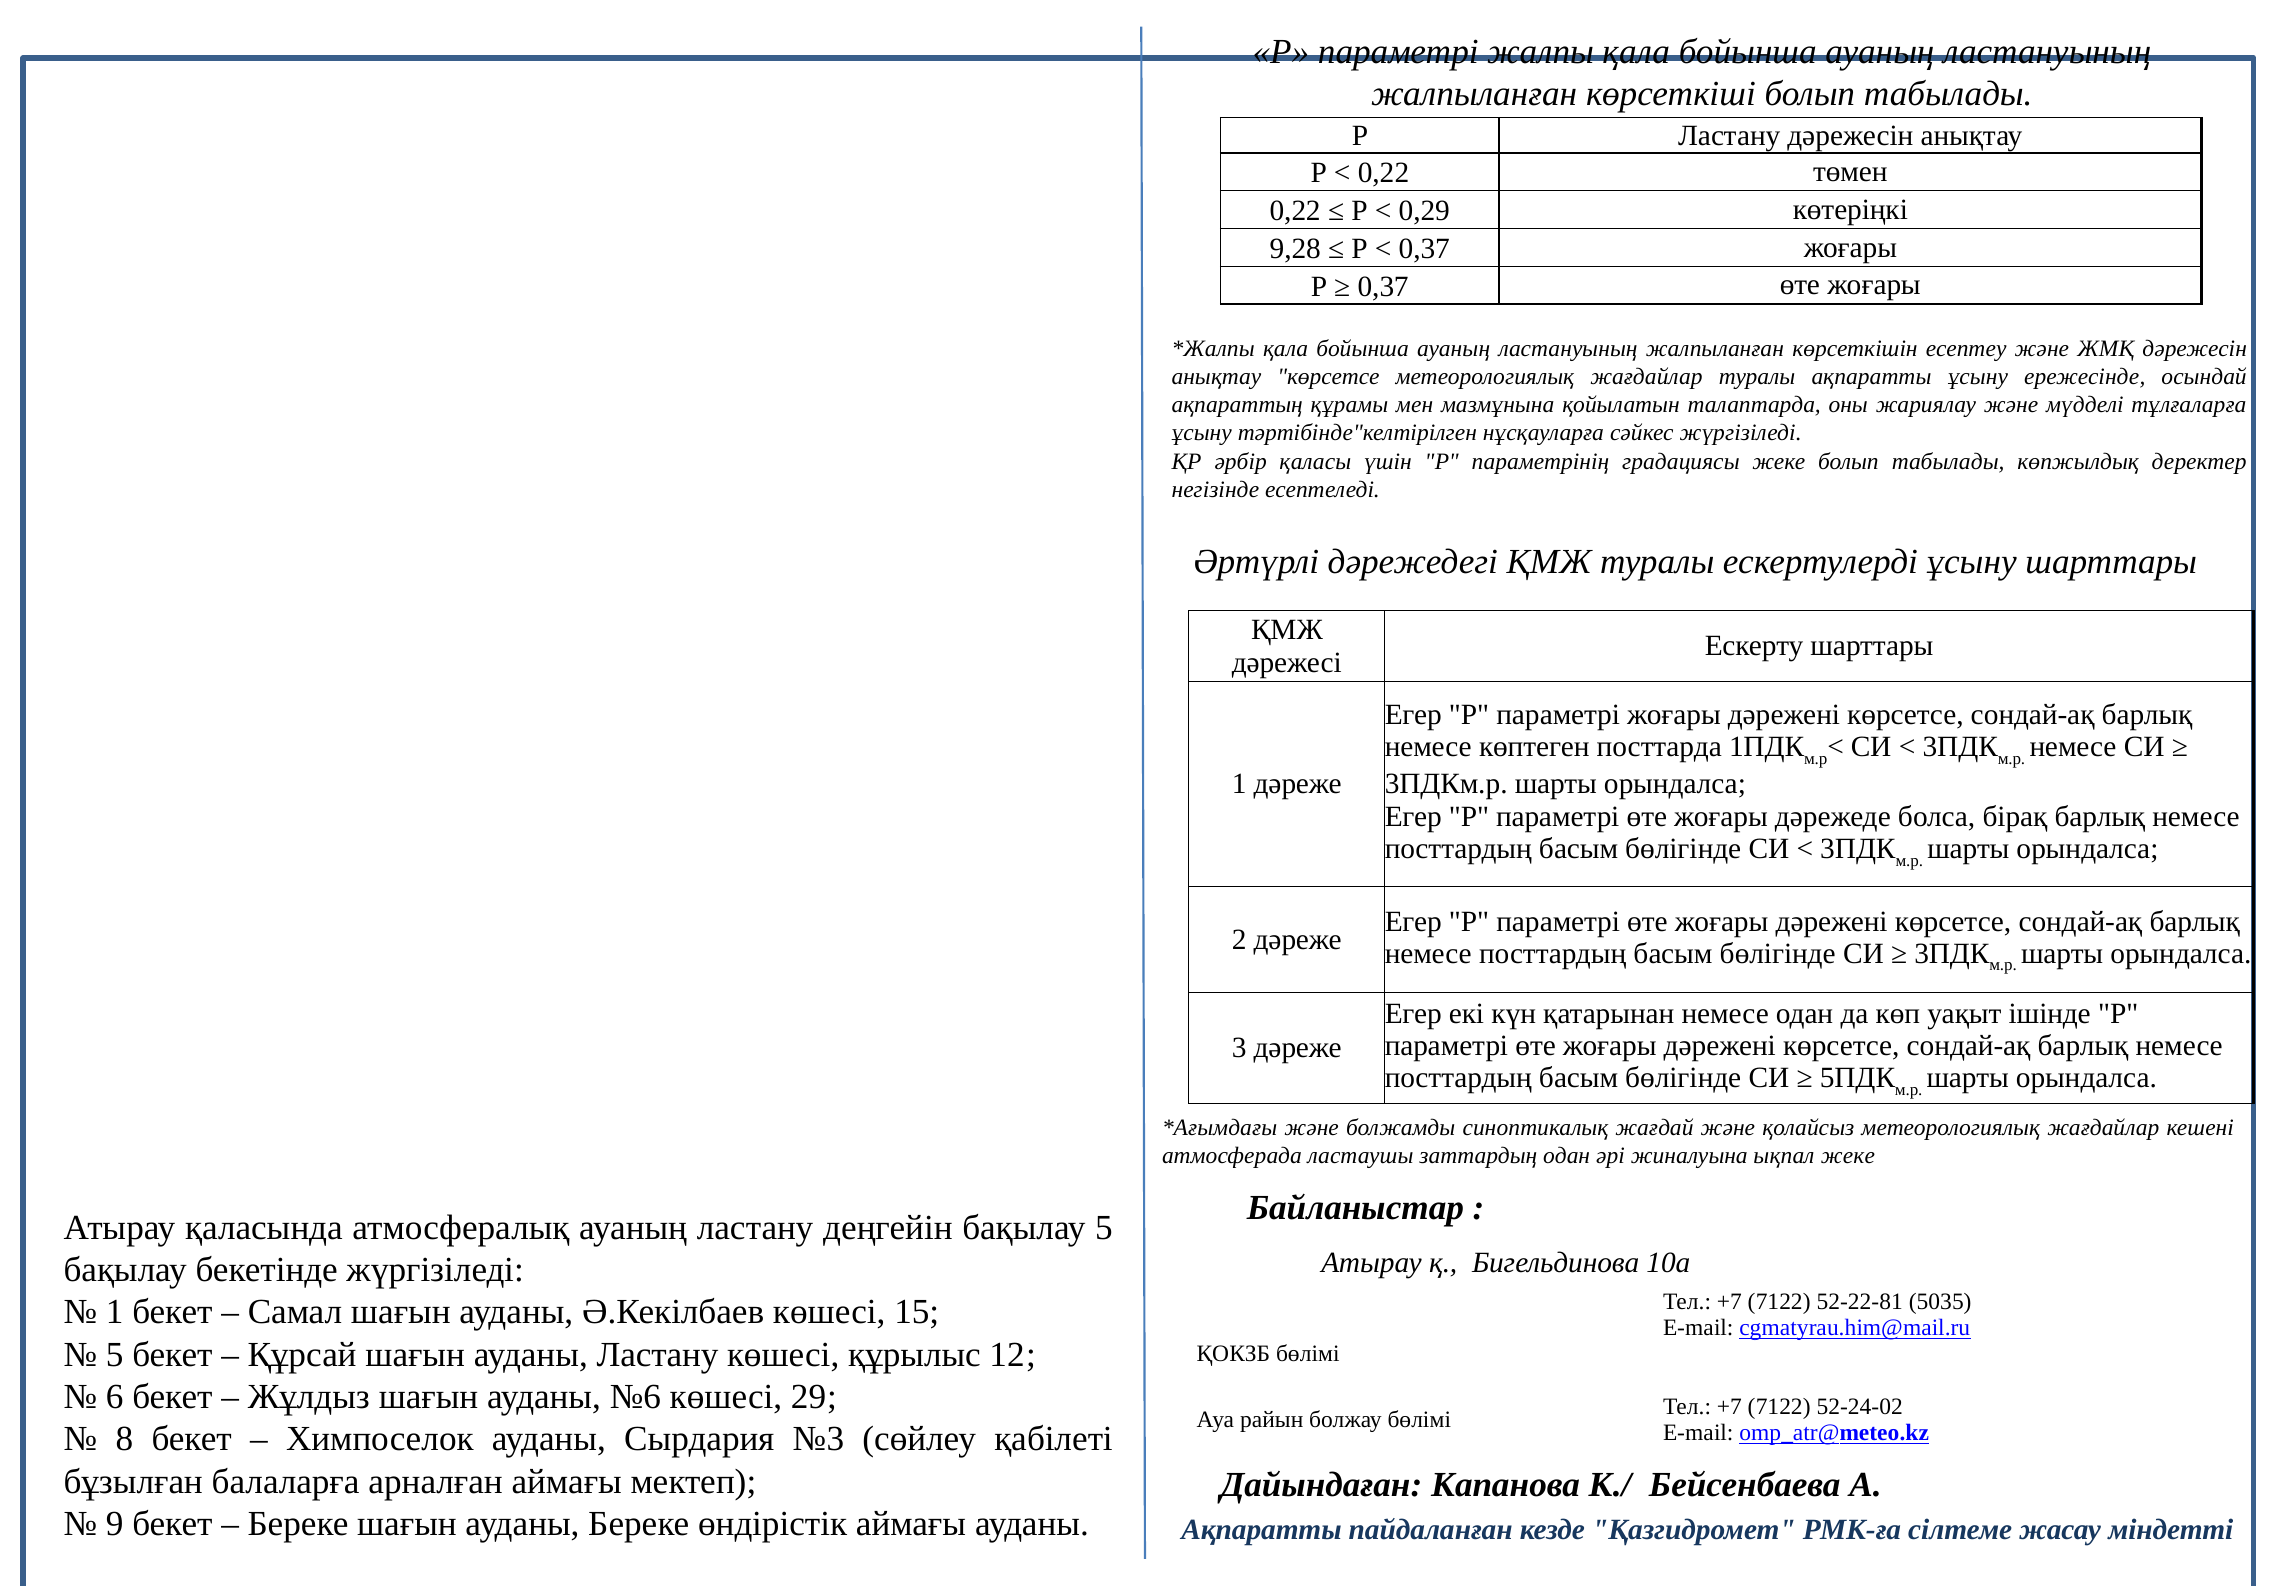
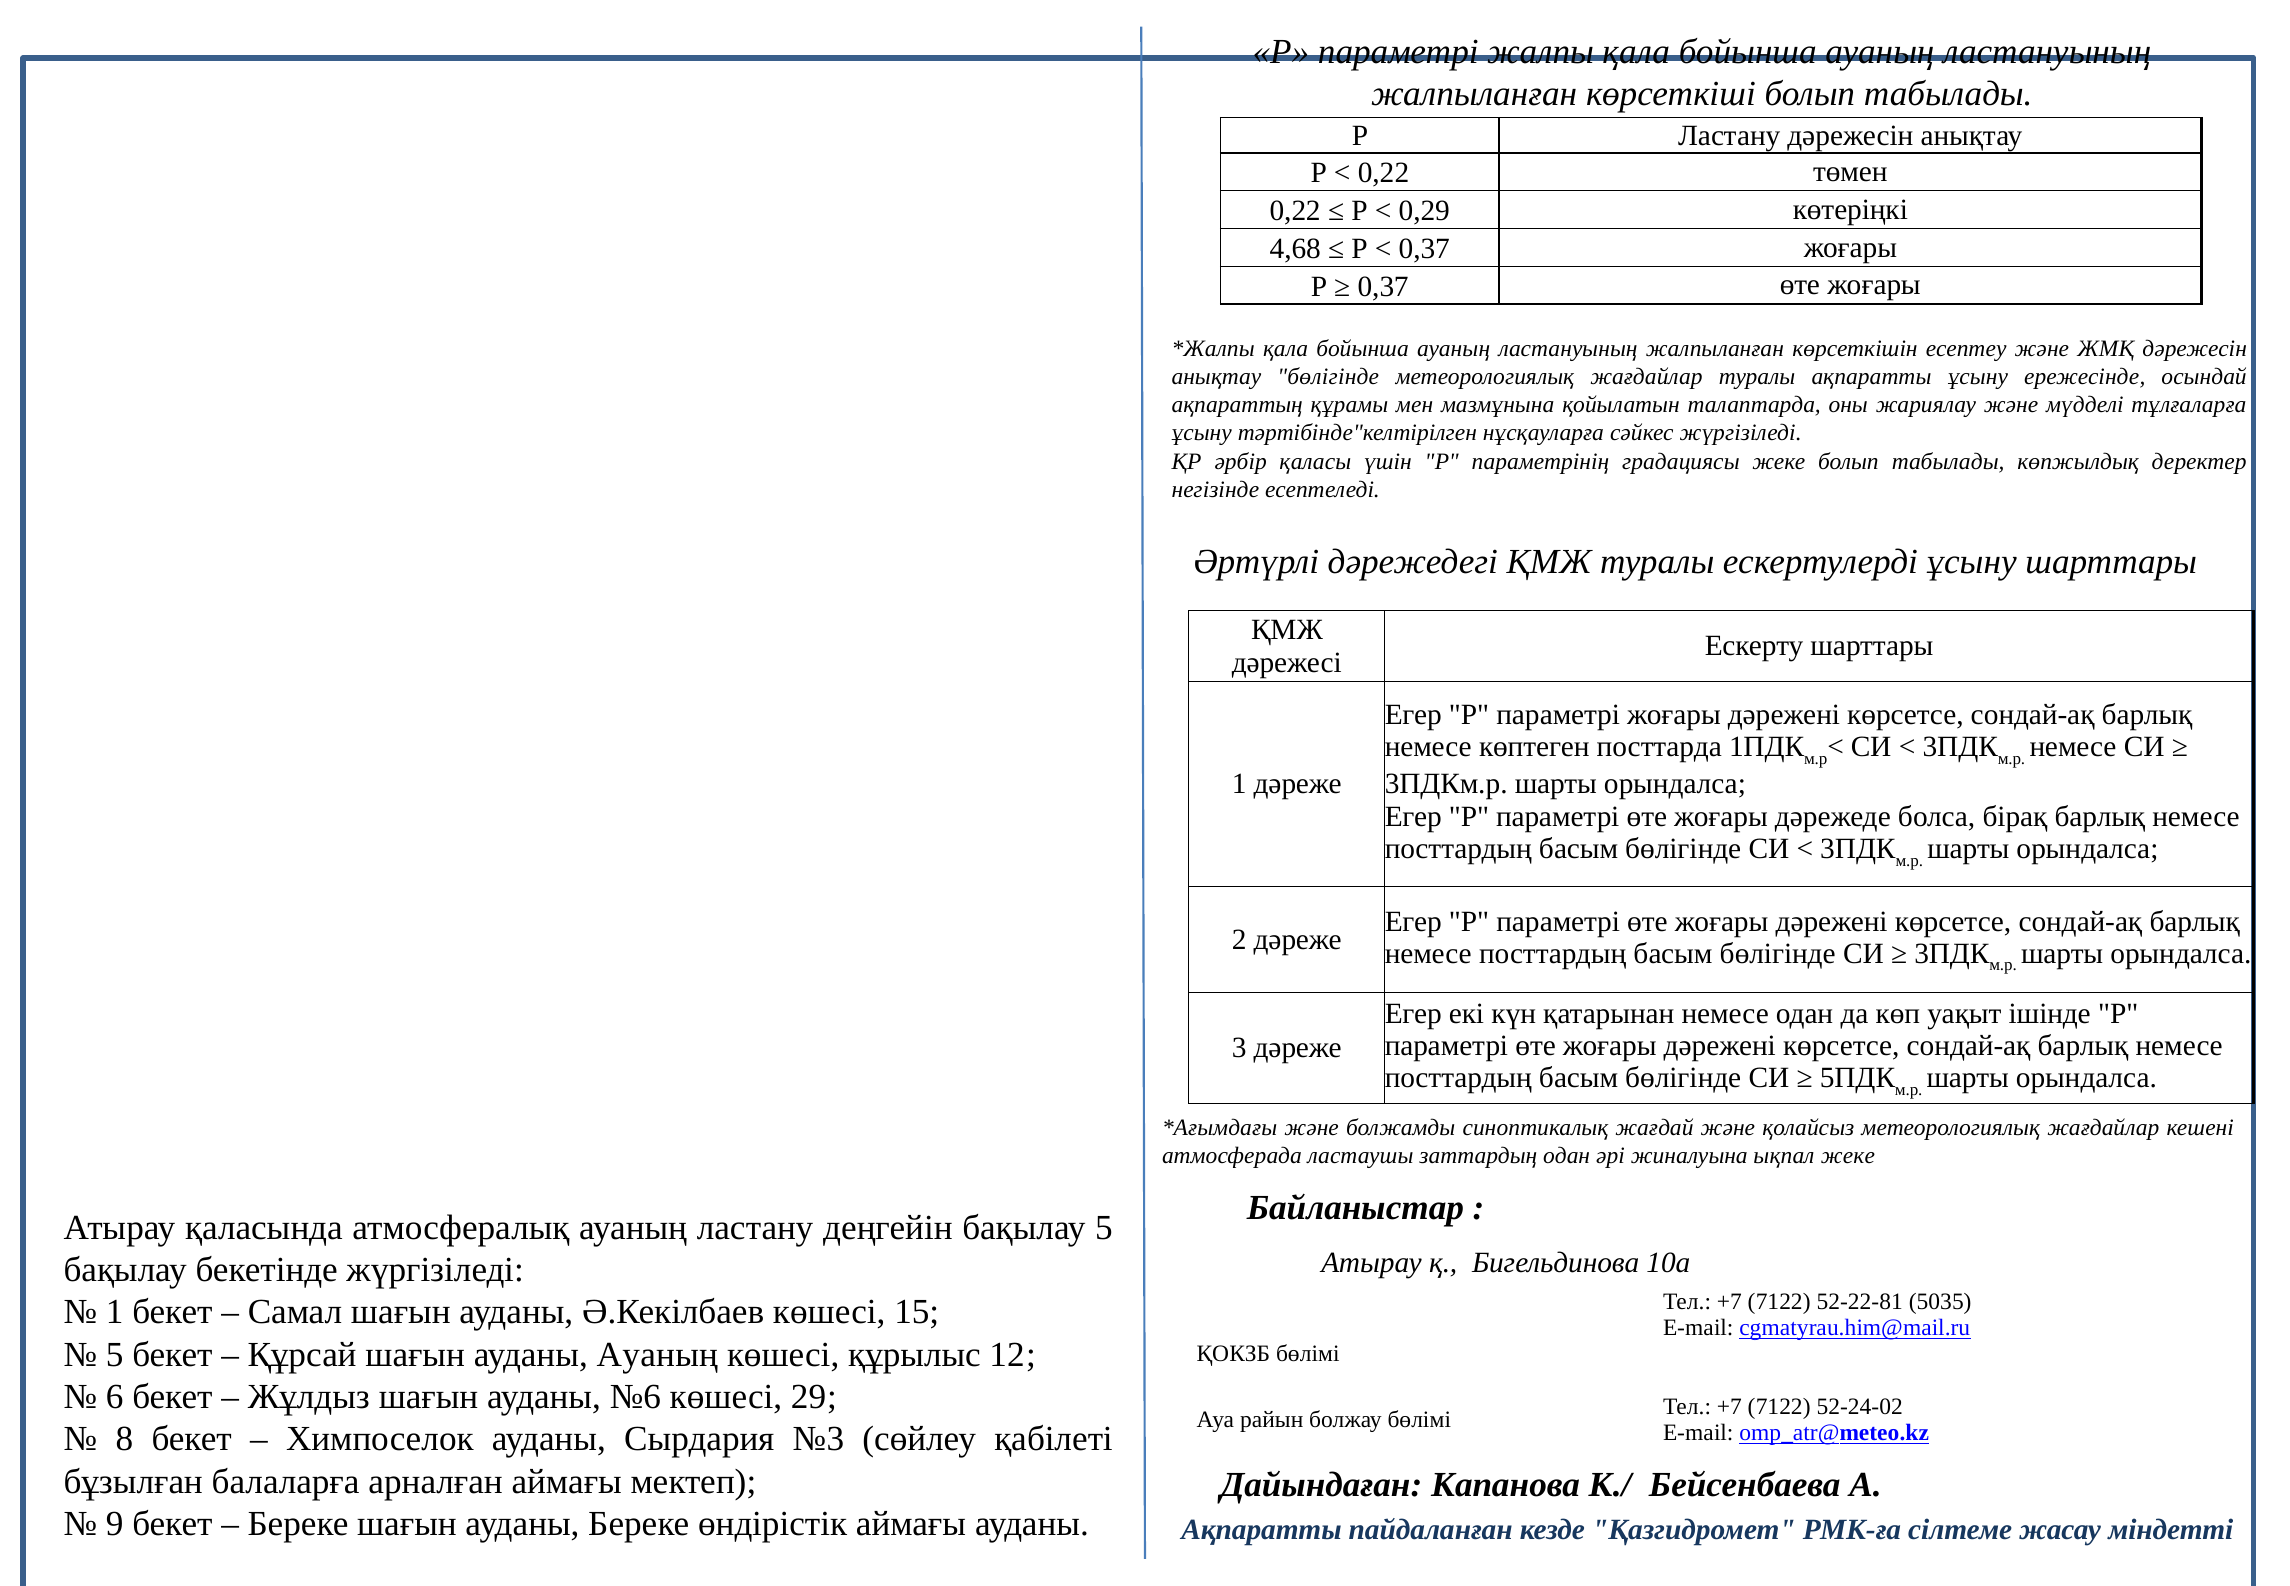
9,28: 9,28 -> 4,68 (1295, 249)
анықтау көрсетсе: көрсетсе -> бөлігінде (1328, 377)
ауданы Ластану: Ластану -> Ауаның (657, 1354)
